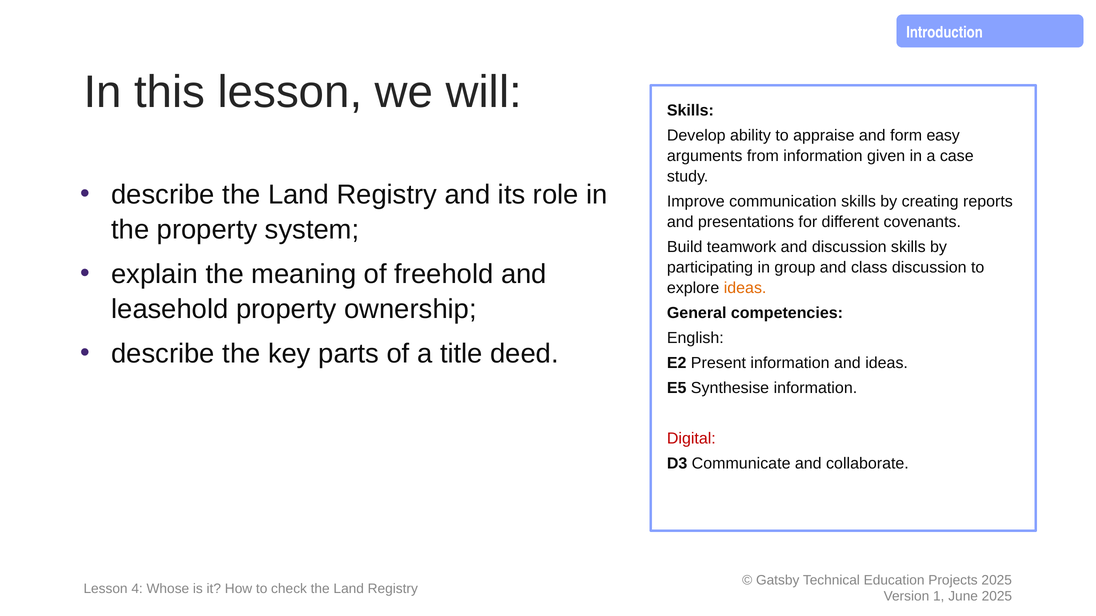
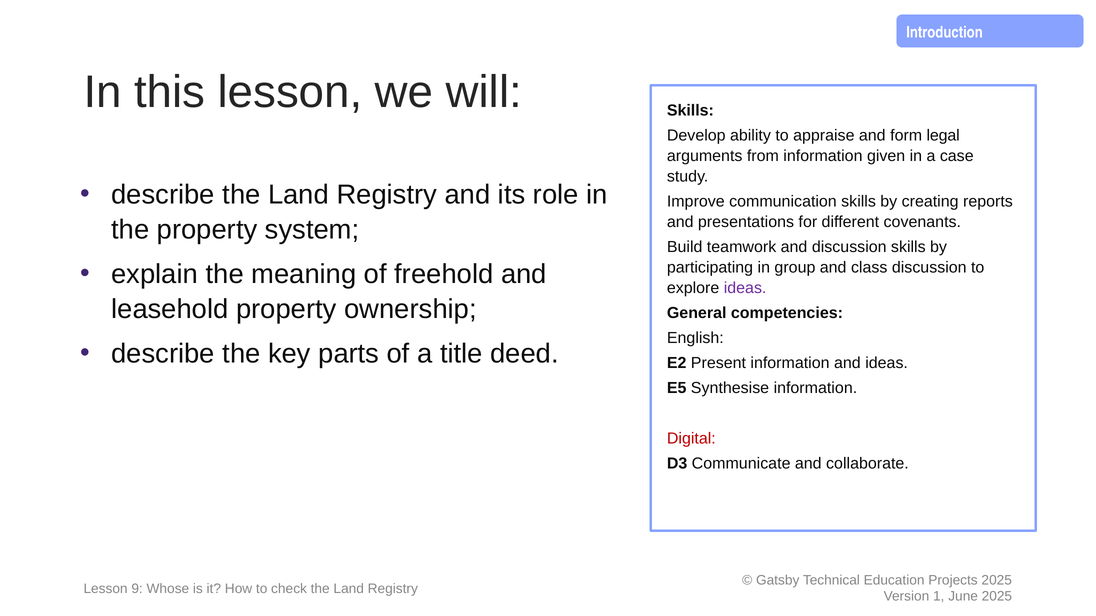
easy: easy -> legal (943, 135)
ideas colour: orange -> purple (745, 288)
4: 4 -> 9 (137, 589)
